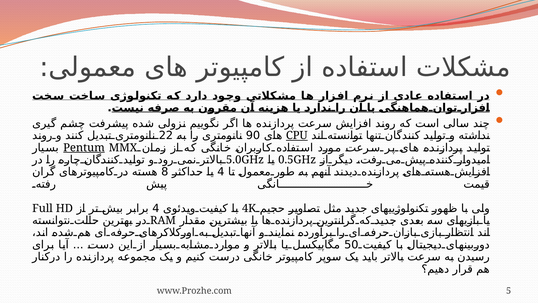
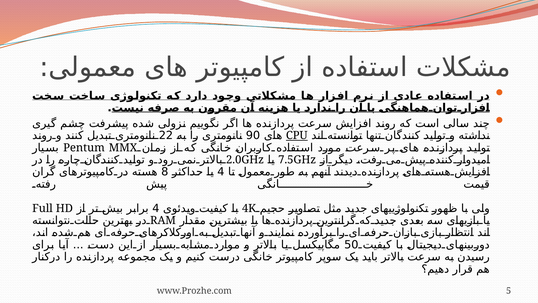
Pentum underline: present -> none (84, 147)
5.0GHz: 5.0GHz -> 2.0GHz (245, 160)
0.5GHz: 0.5GHz -> 7.5GHz (297, 160)
